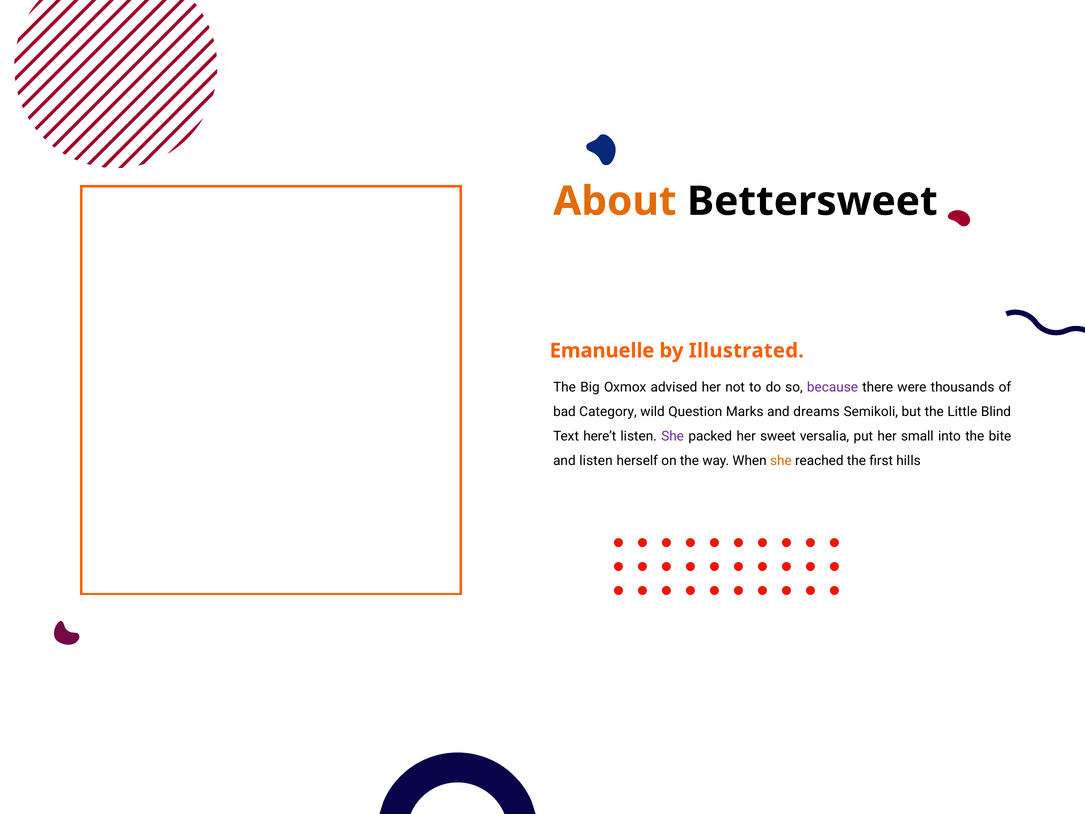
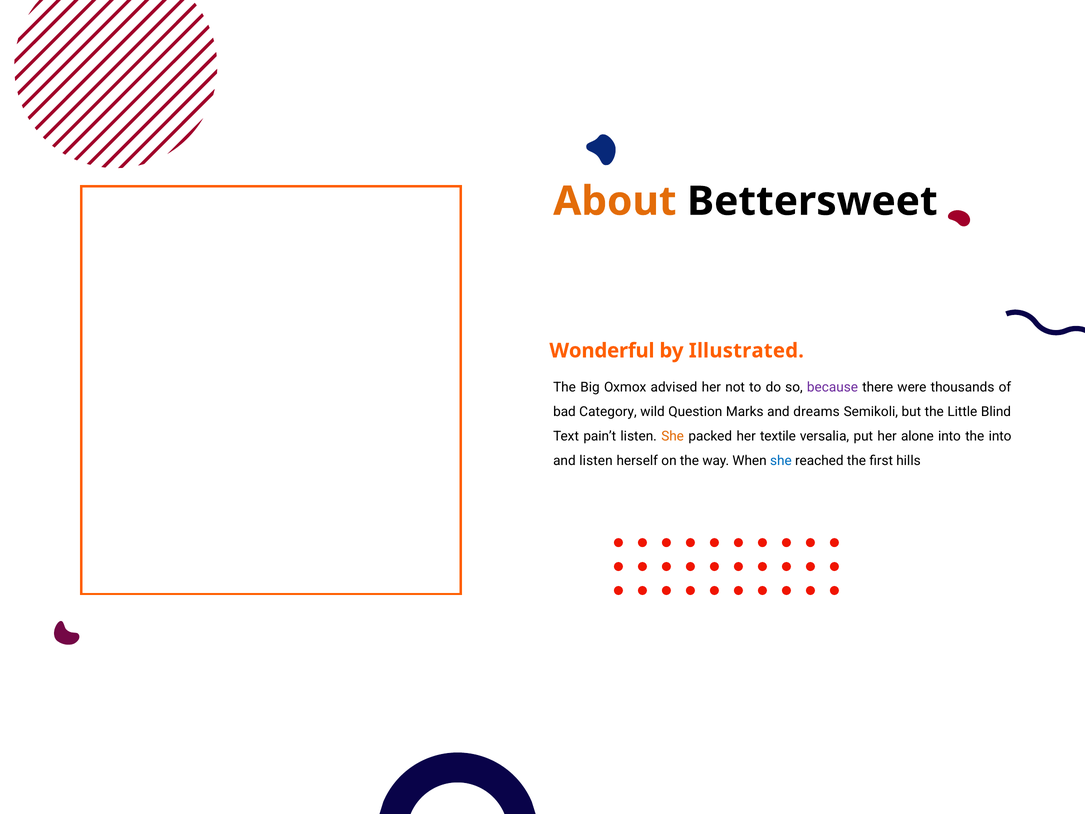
Emanuelle: Emanuelle -> Wonderful (602, 351)
here’t: here’t -> pain’t (600, 436)
She colour: purple -> orange (673, 436)
sweet: sweet -> textile (778, 436)
small: small -> alone (917, 436)
the bite: bite -> into (1000, 436)
she colour: orange -> blue (781, 460)
